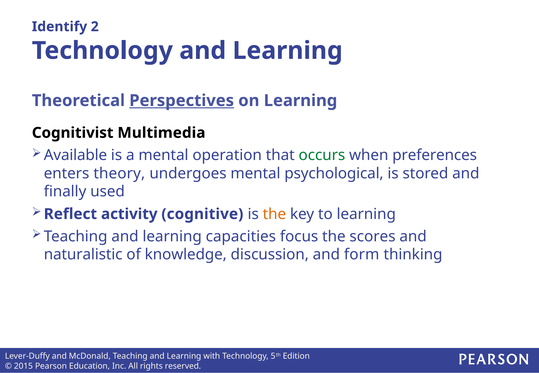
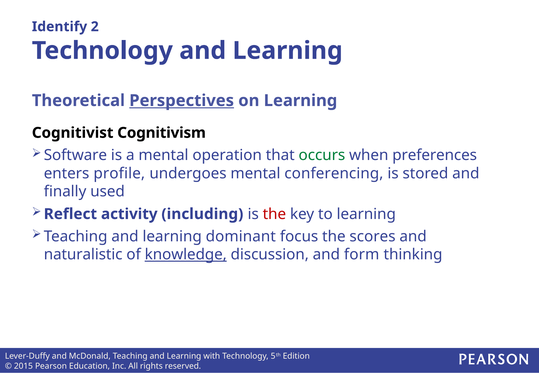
Multimedia: Multimedia -> Cognitivism (162, 133)
Available: Available -> Software (75, 155)
theory: theory -> profile (119, 173)
psychological: psychological -> conferencing (334, 173)
cognitive: cognitive -> including (202, 214)
the colour: orange -> red (274, 214)
capacities: capacities -> dominant (241, 237)
knowledge underline: none -> present (186, 255)
